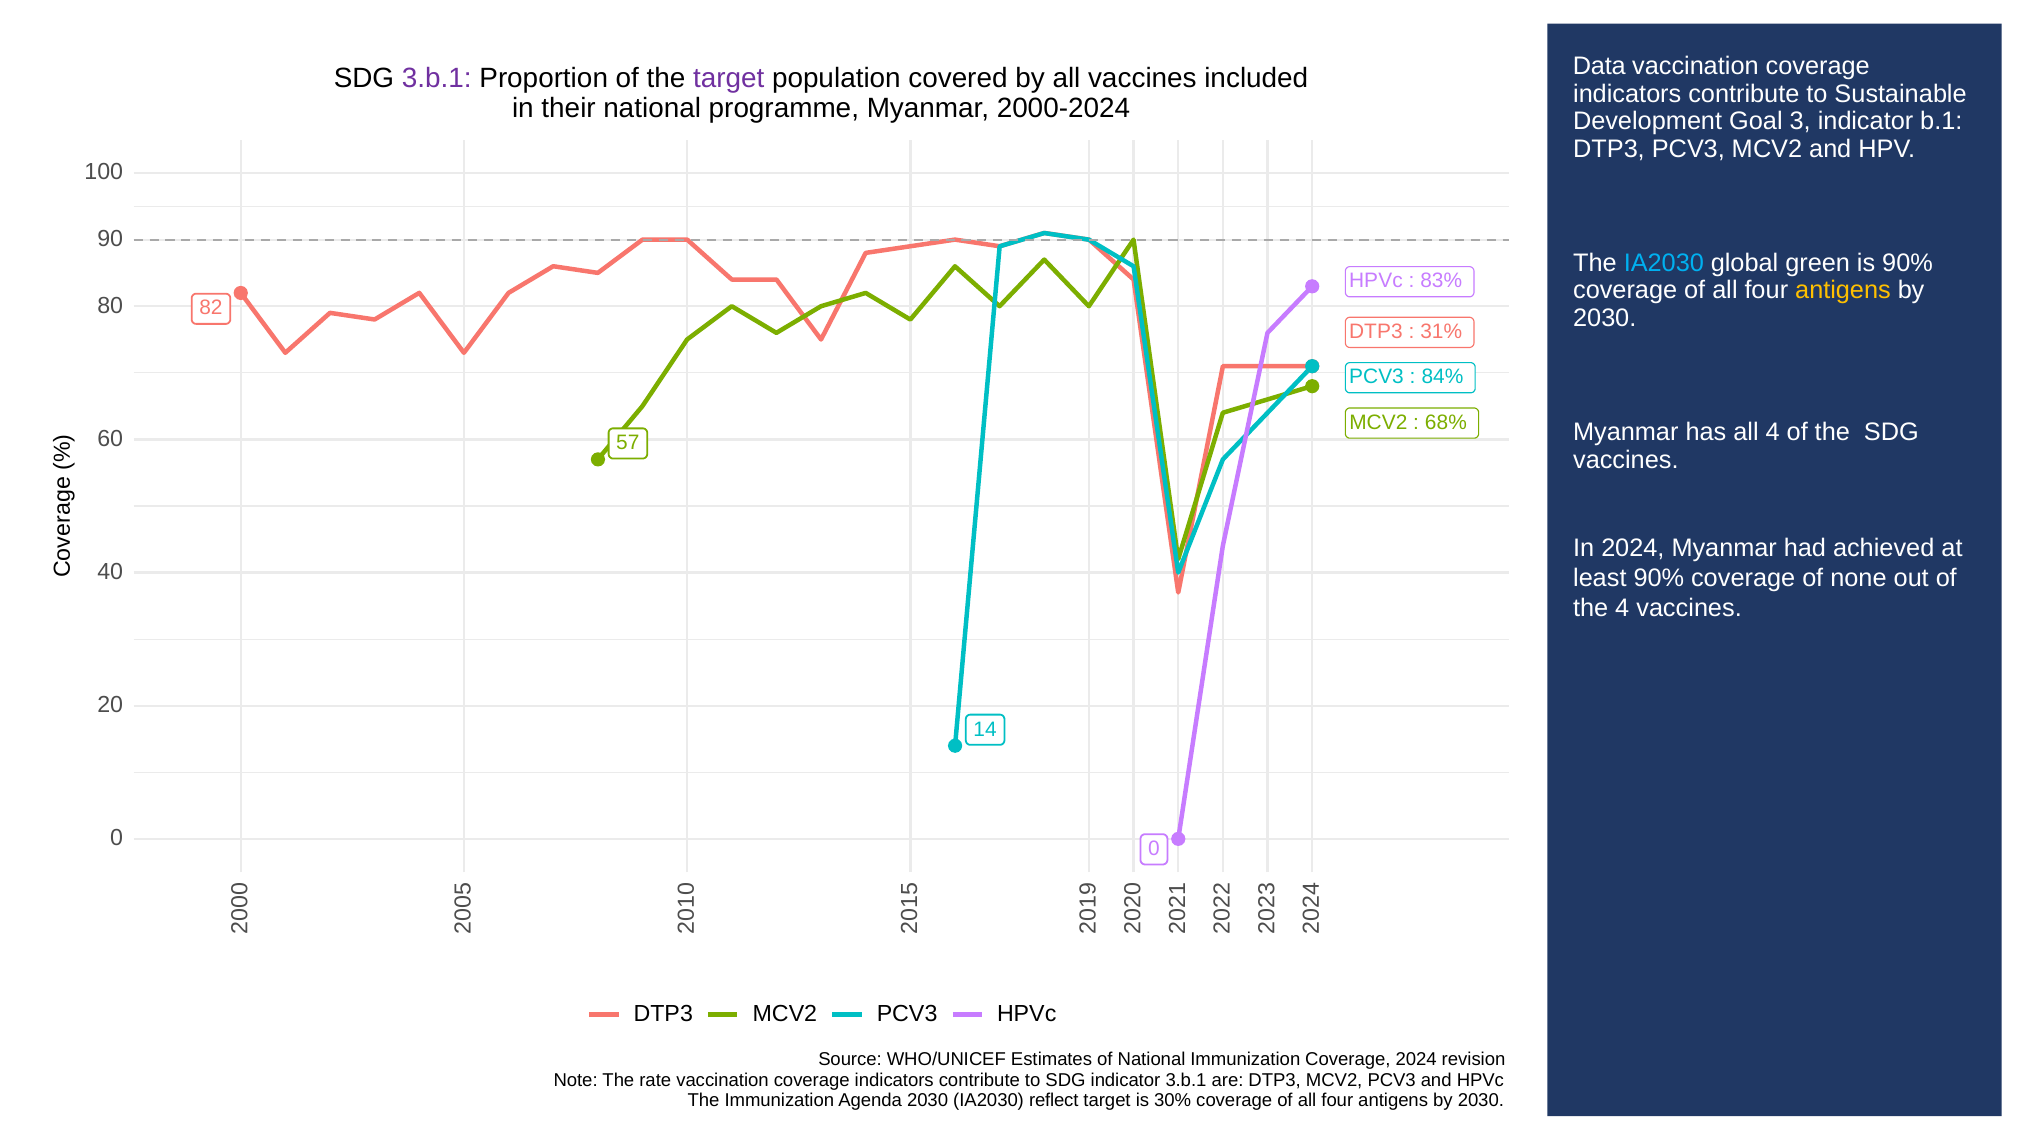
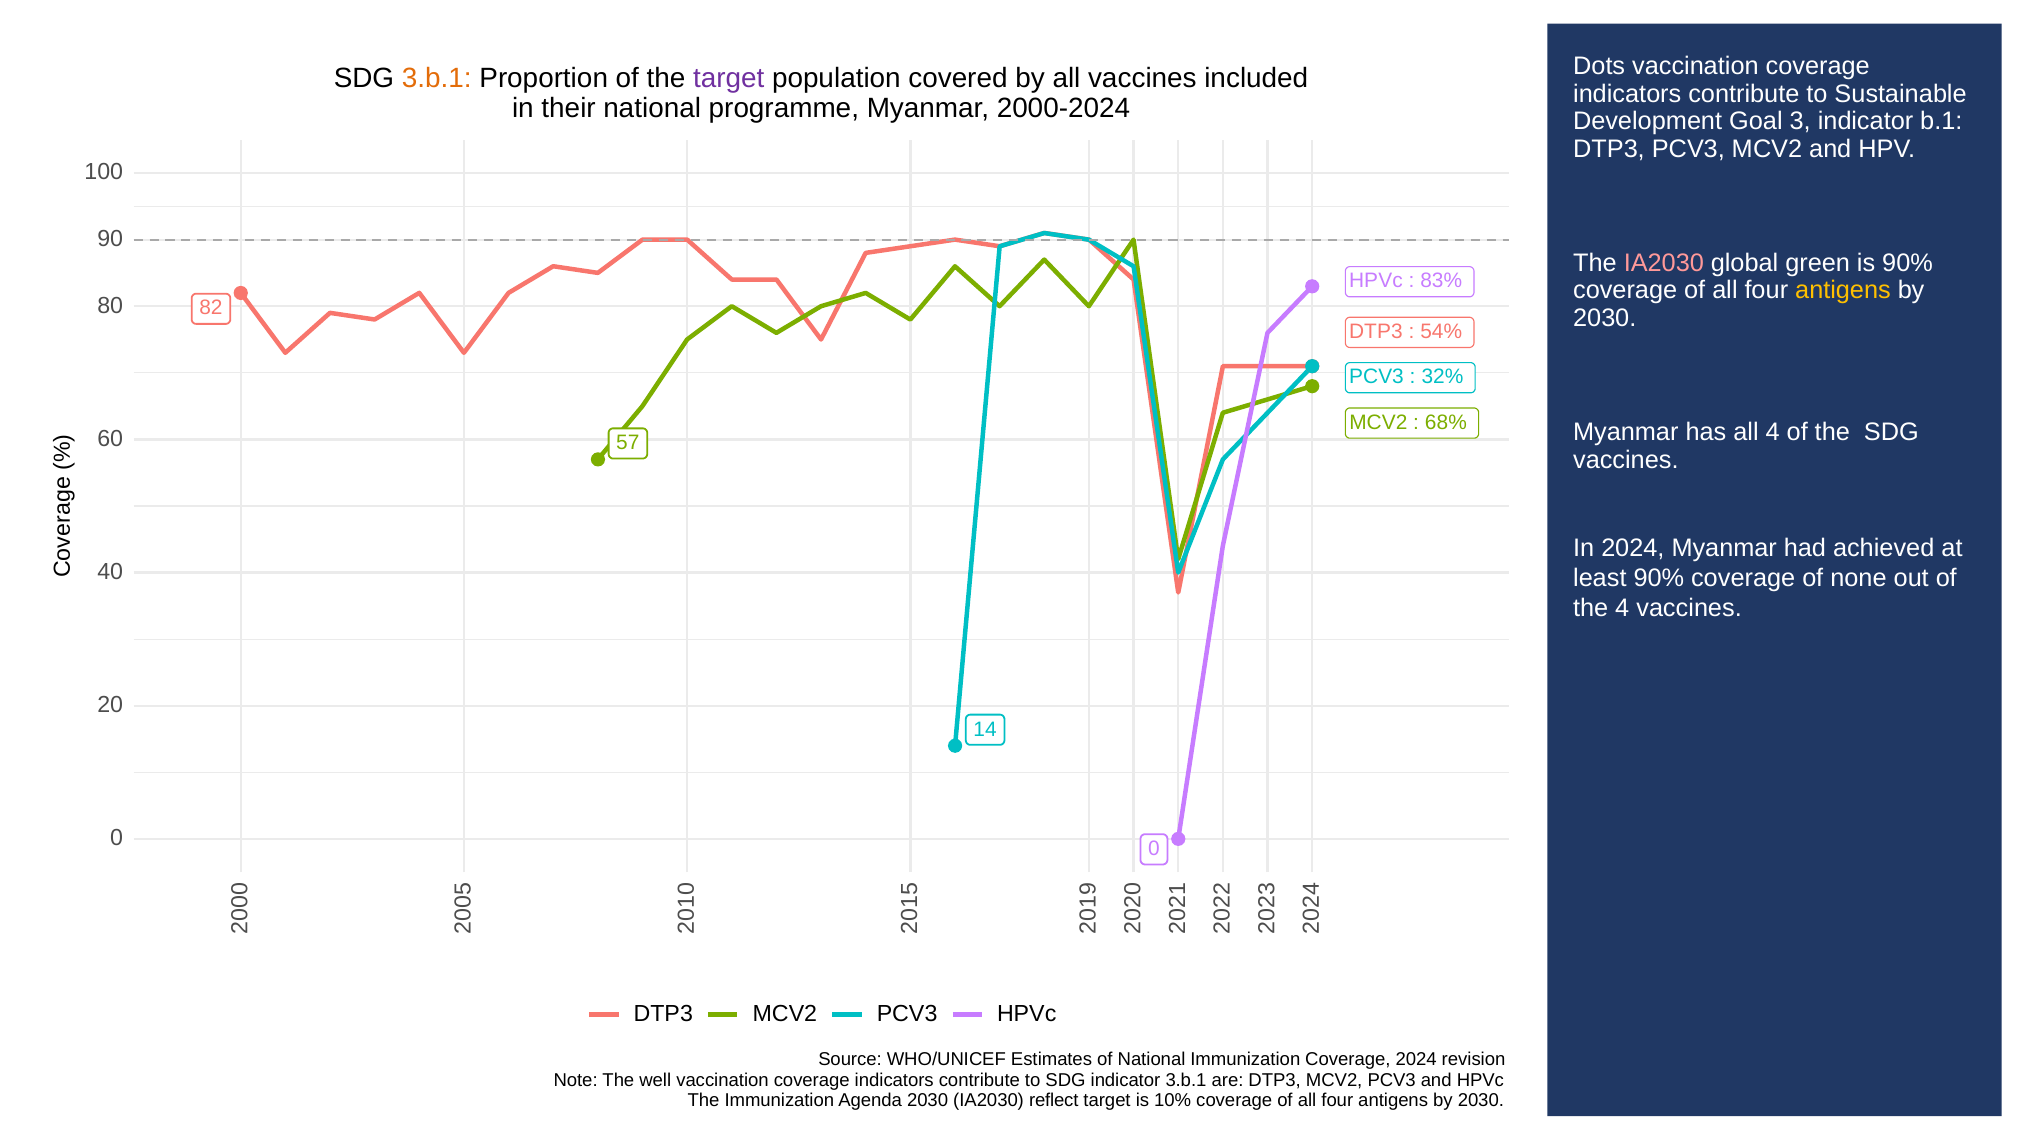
Data: Data -> Dots (1599, 67)
3.b.1 colour: purple -> orange (437, 78)
IA2030 colour: light blue -> pink (1664, 263)
31%: 31% -> 54% (1441, 332)
84%: 84% -> 32% (1442, 377)
rate: rate -> well (655, 1080)
30%: 30% -> 10% (1173, 1100)
